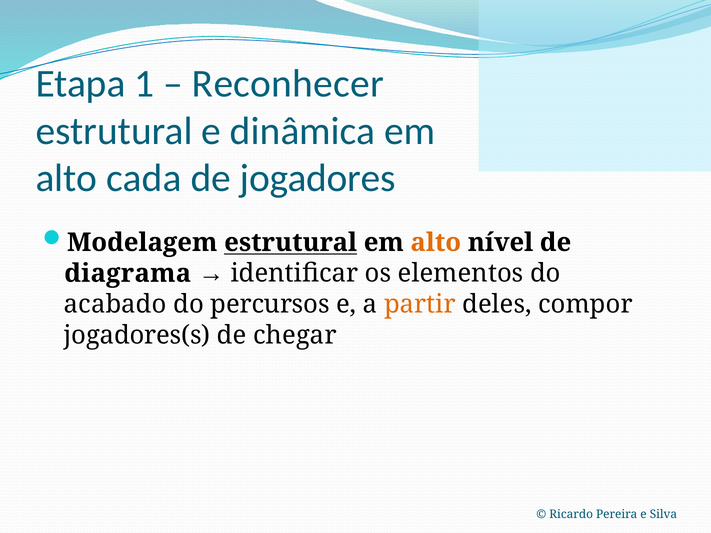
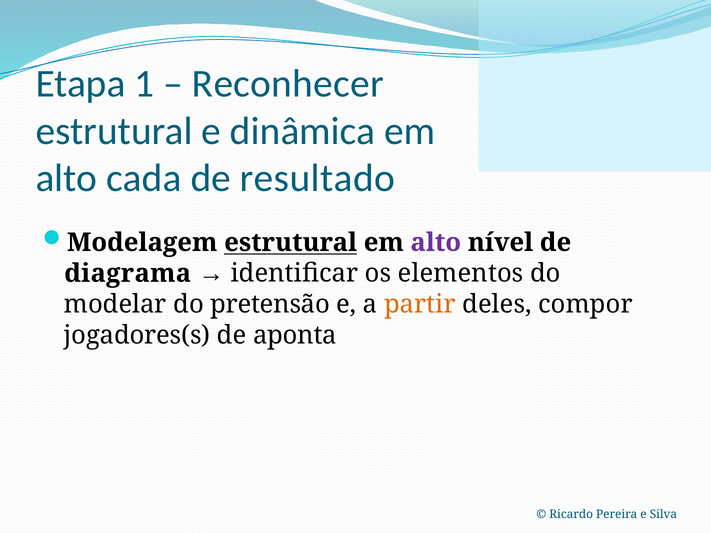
jogadores: jogadores -> resultado (317, 178)
alto colour: orange -> purple (436, 243)
acabado: acabado -> modelar (115, 304)
percursos: percursos -> pretensão (270, 304)
chegar: chegar -> aponta (295, 335)
